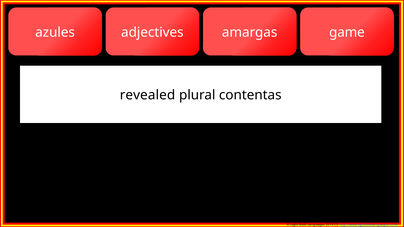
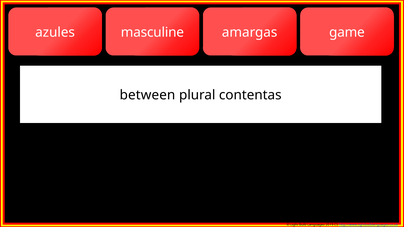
adjectives: adjectives -> masculine (152, 32)
revealed: revealed -> between (147, 95)
